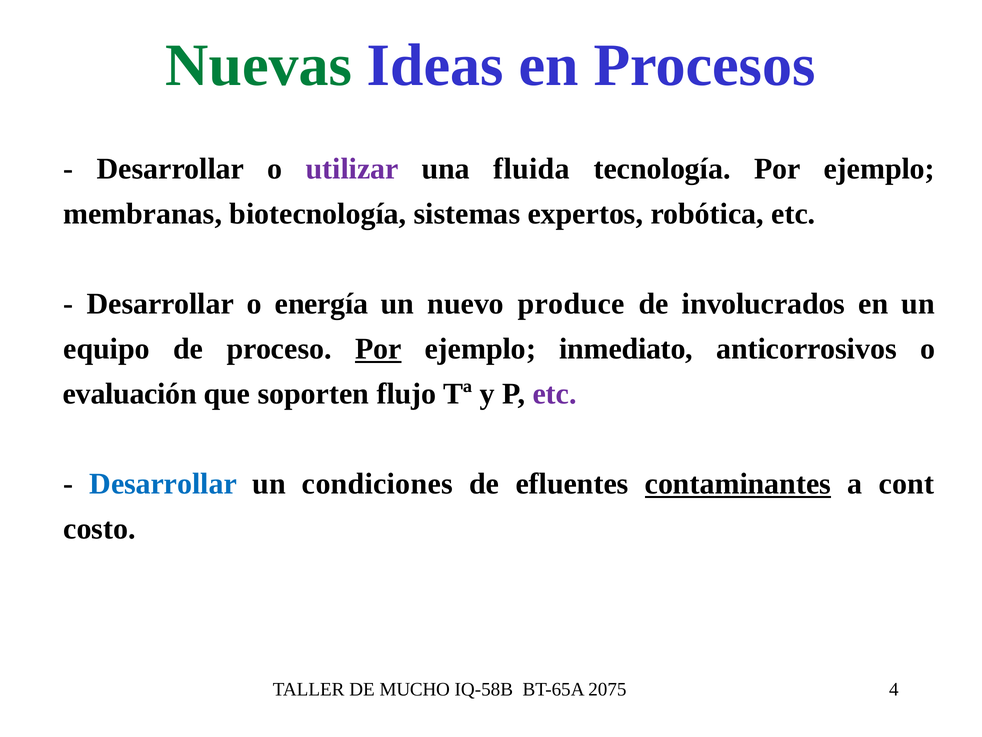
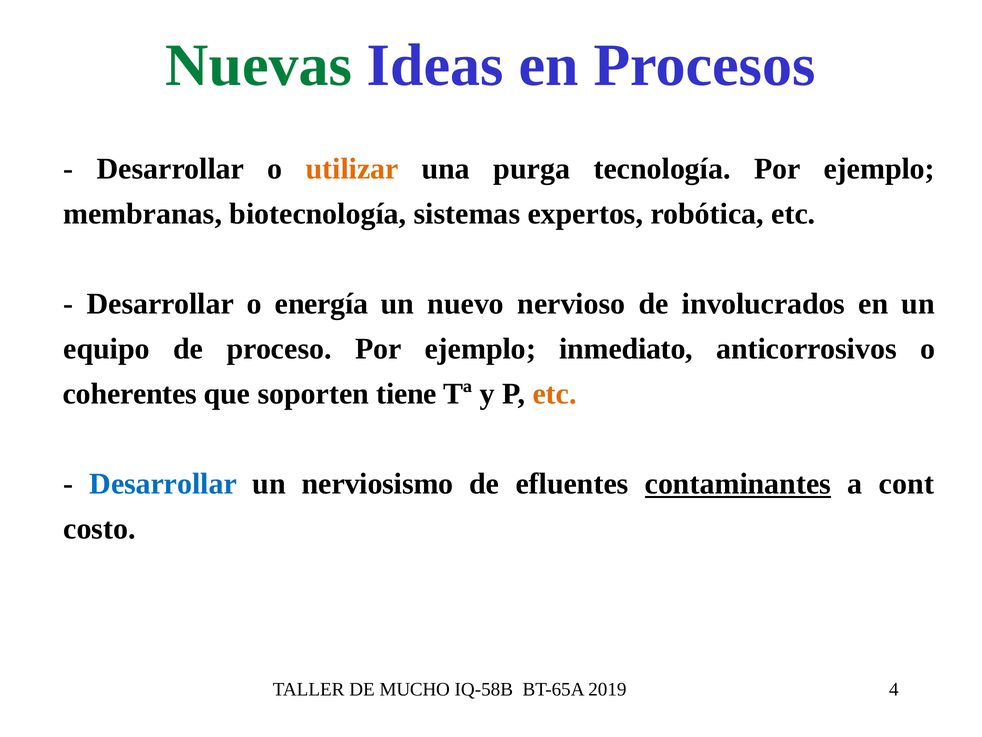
utilizar colour: purple -> orange (352, 169)
fluida: fluida -> purga (532, 169)
produce: produce -> nervioso (571, 304)
Por underline: present -> none (378, 349)
evaluación: evaluación -> coherentes (130, 394)
flujo: flujo -> tiene (407, 394)
etc colour: purple -> orange (555, 394)
condiciones: condiciones -> nerviosismo (378, 484)
2075: 2075 -> 2019 (607, 689)
